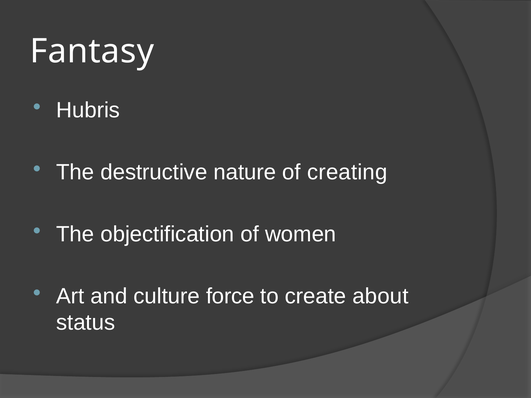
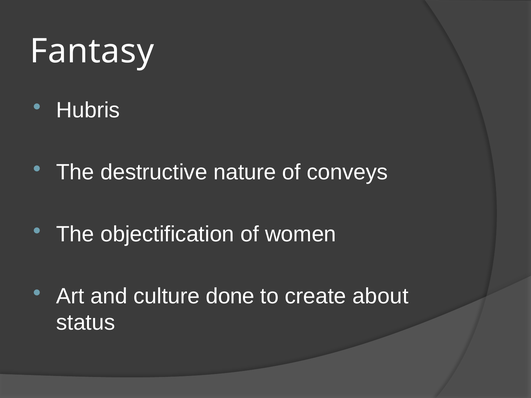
creating: creating -> conveys (347, 172)
force: force -> done (230, 296)
